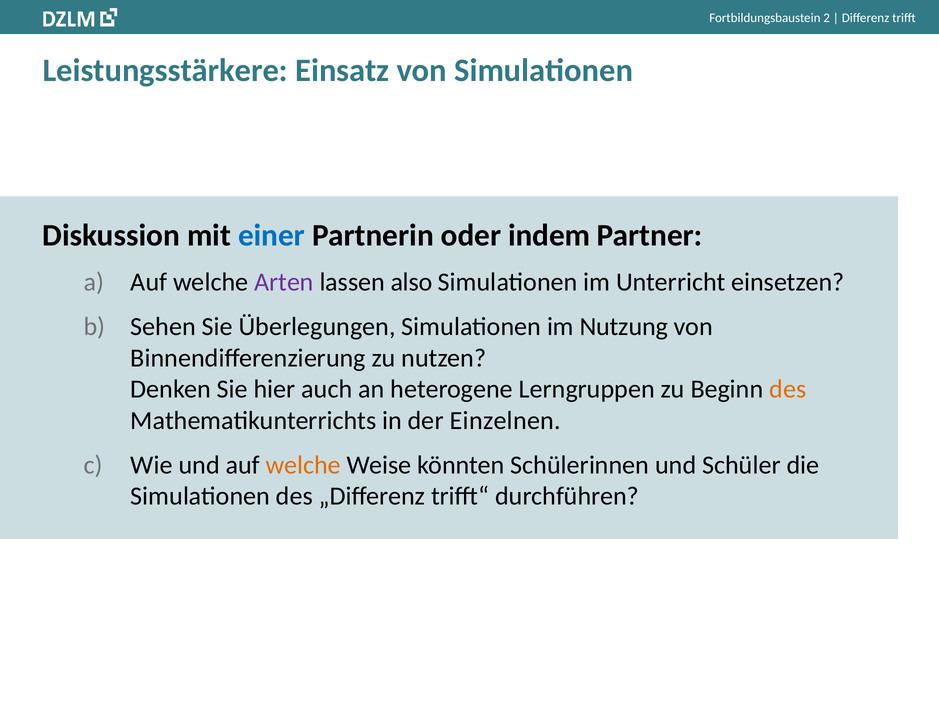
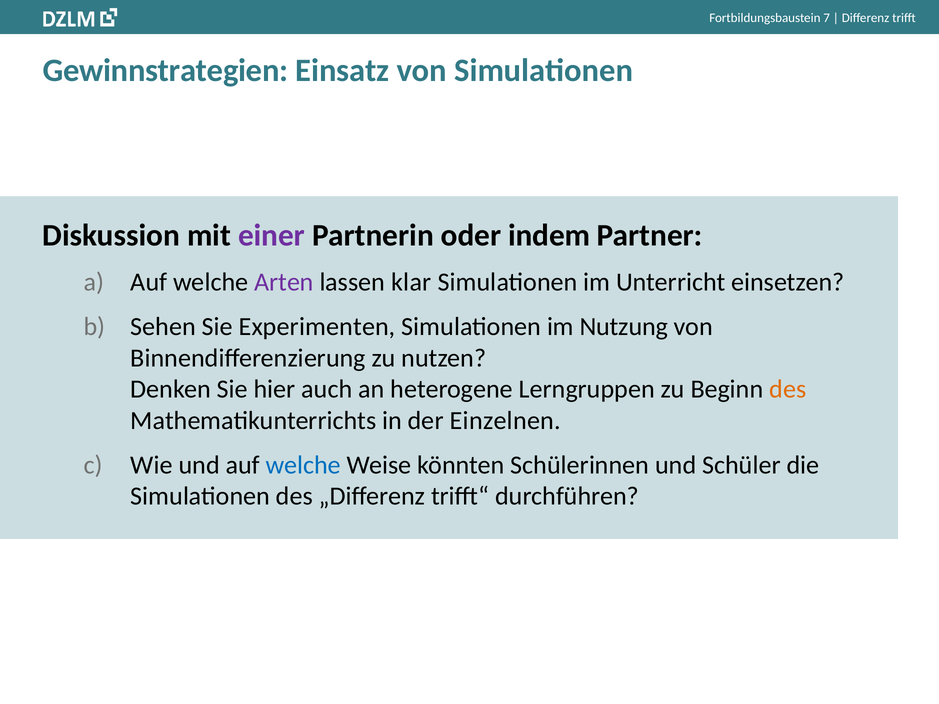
2: 2 -> 7 (827, 18)
Leistungsstärkere: Leistungsstärkere -> Gewinnstrategien (165, 70)
einer colour: blue -> purple (272, 235)
also: also -> klar (411, 282)
Überlegungen: Überlegungen -> Experimenten (317, 327)
welche colour: orange -> blue (303, 465)
